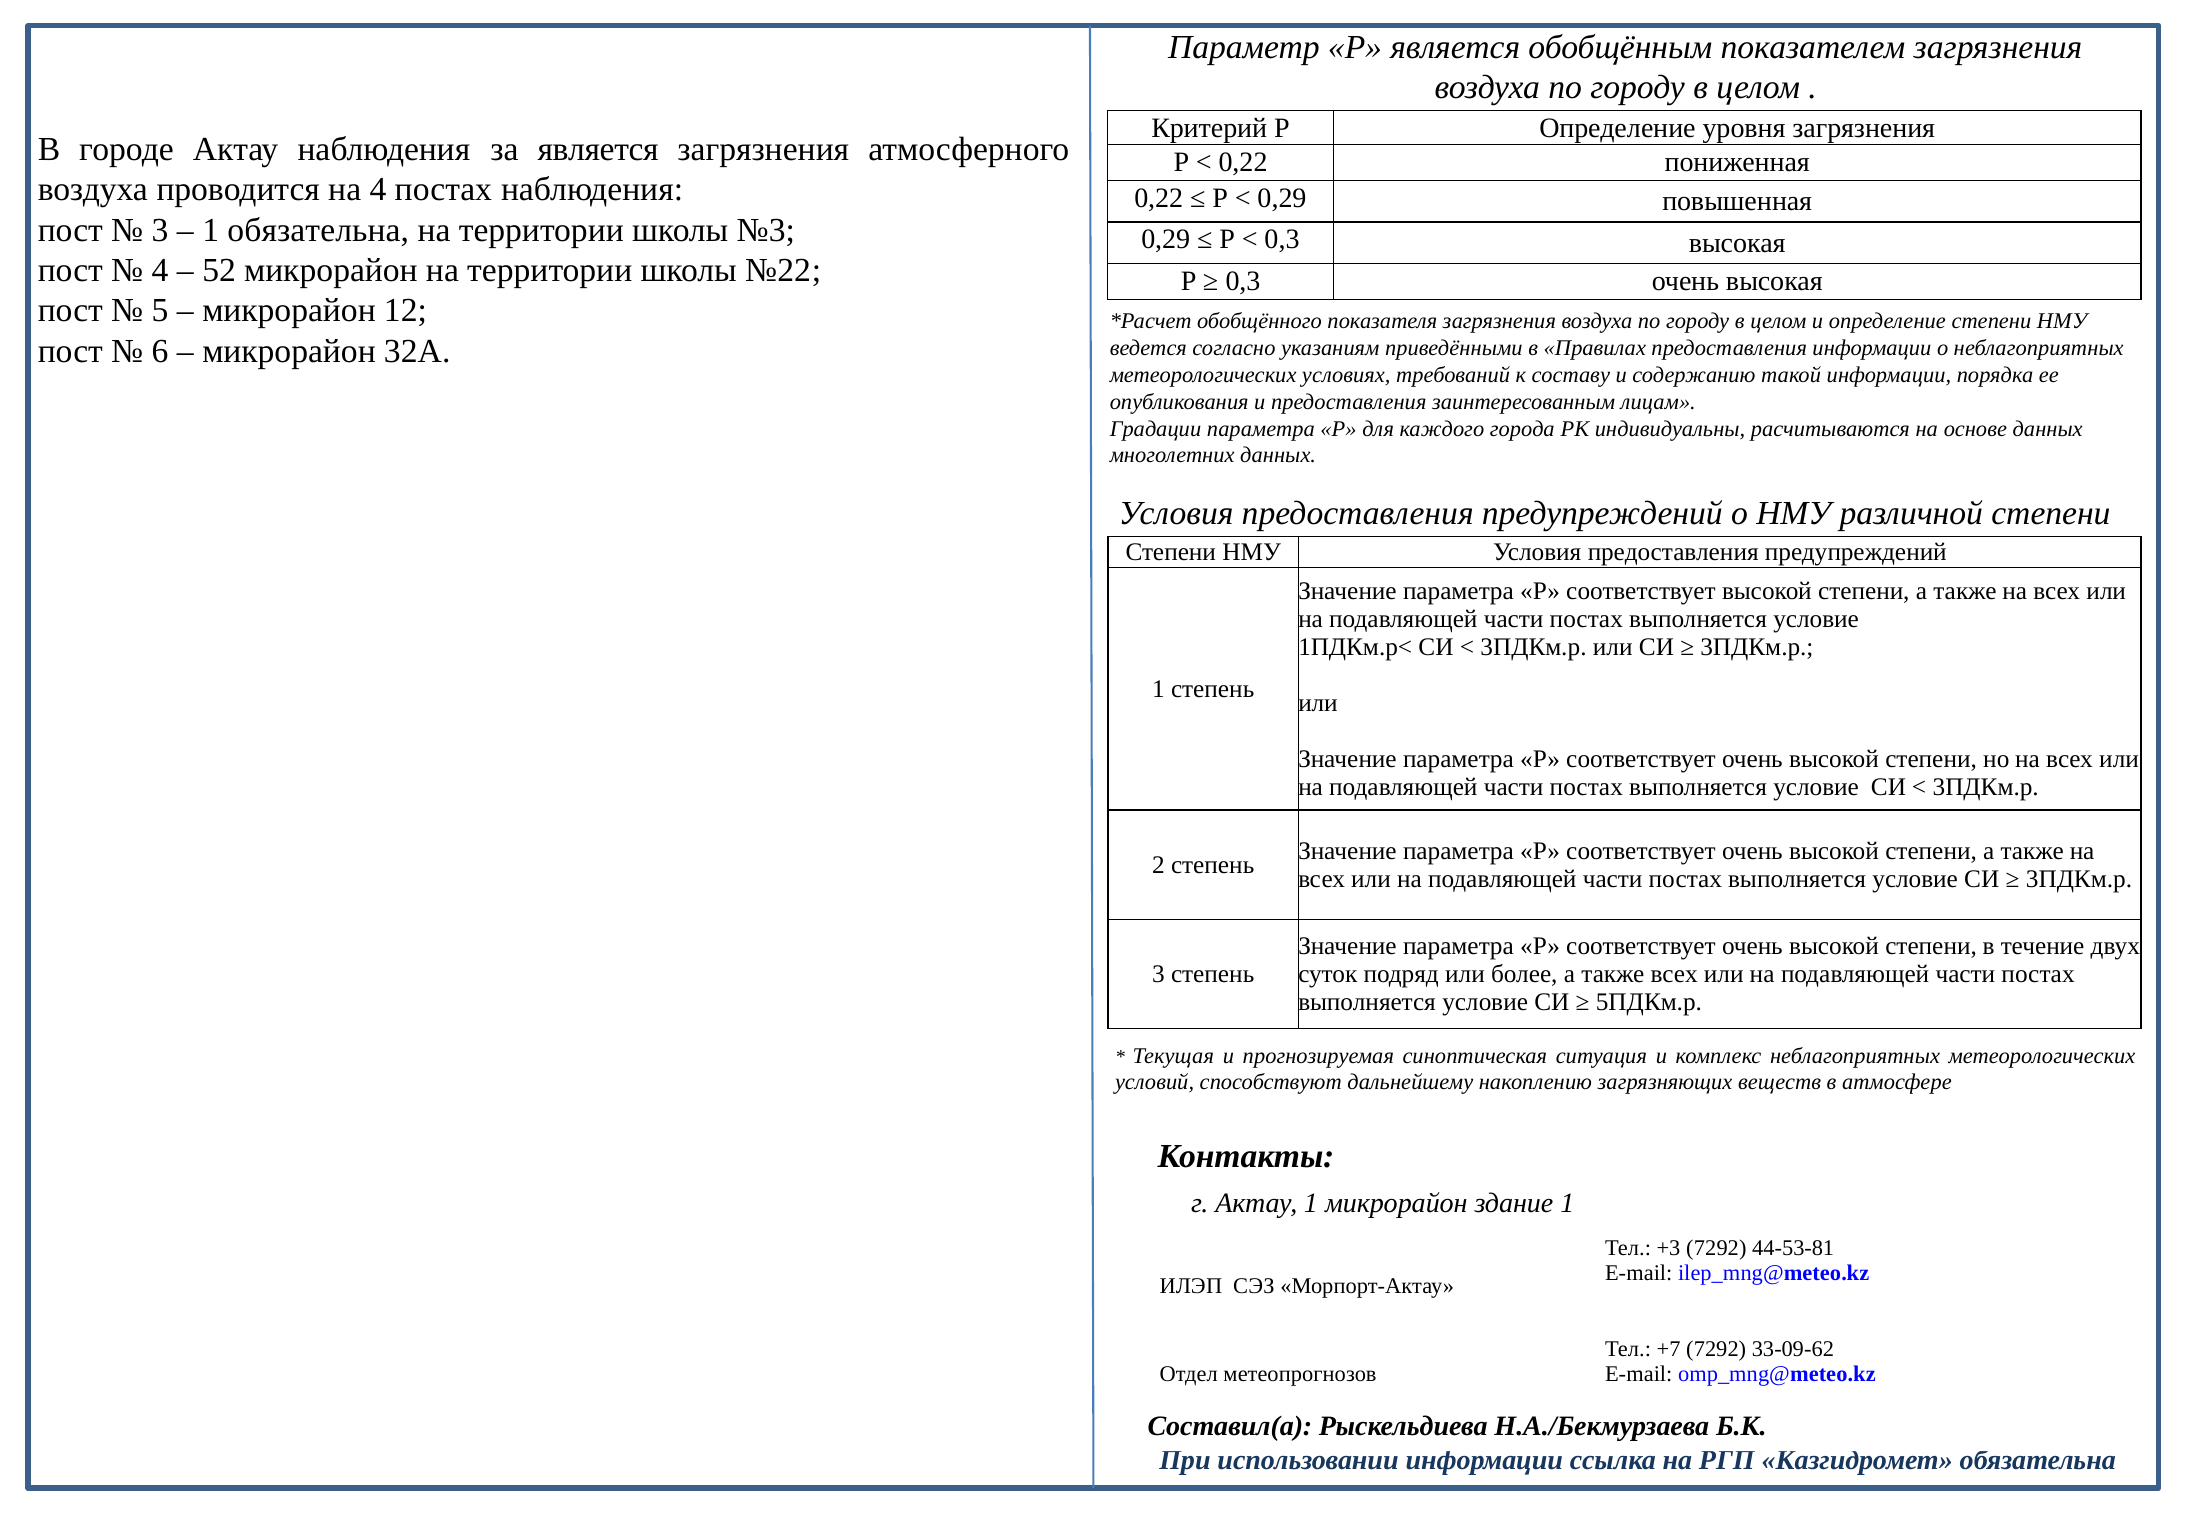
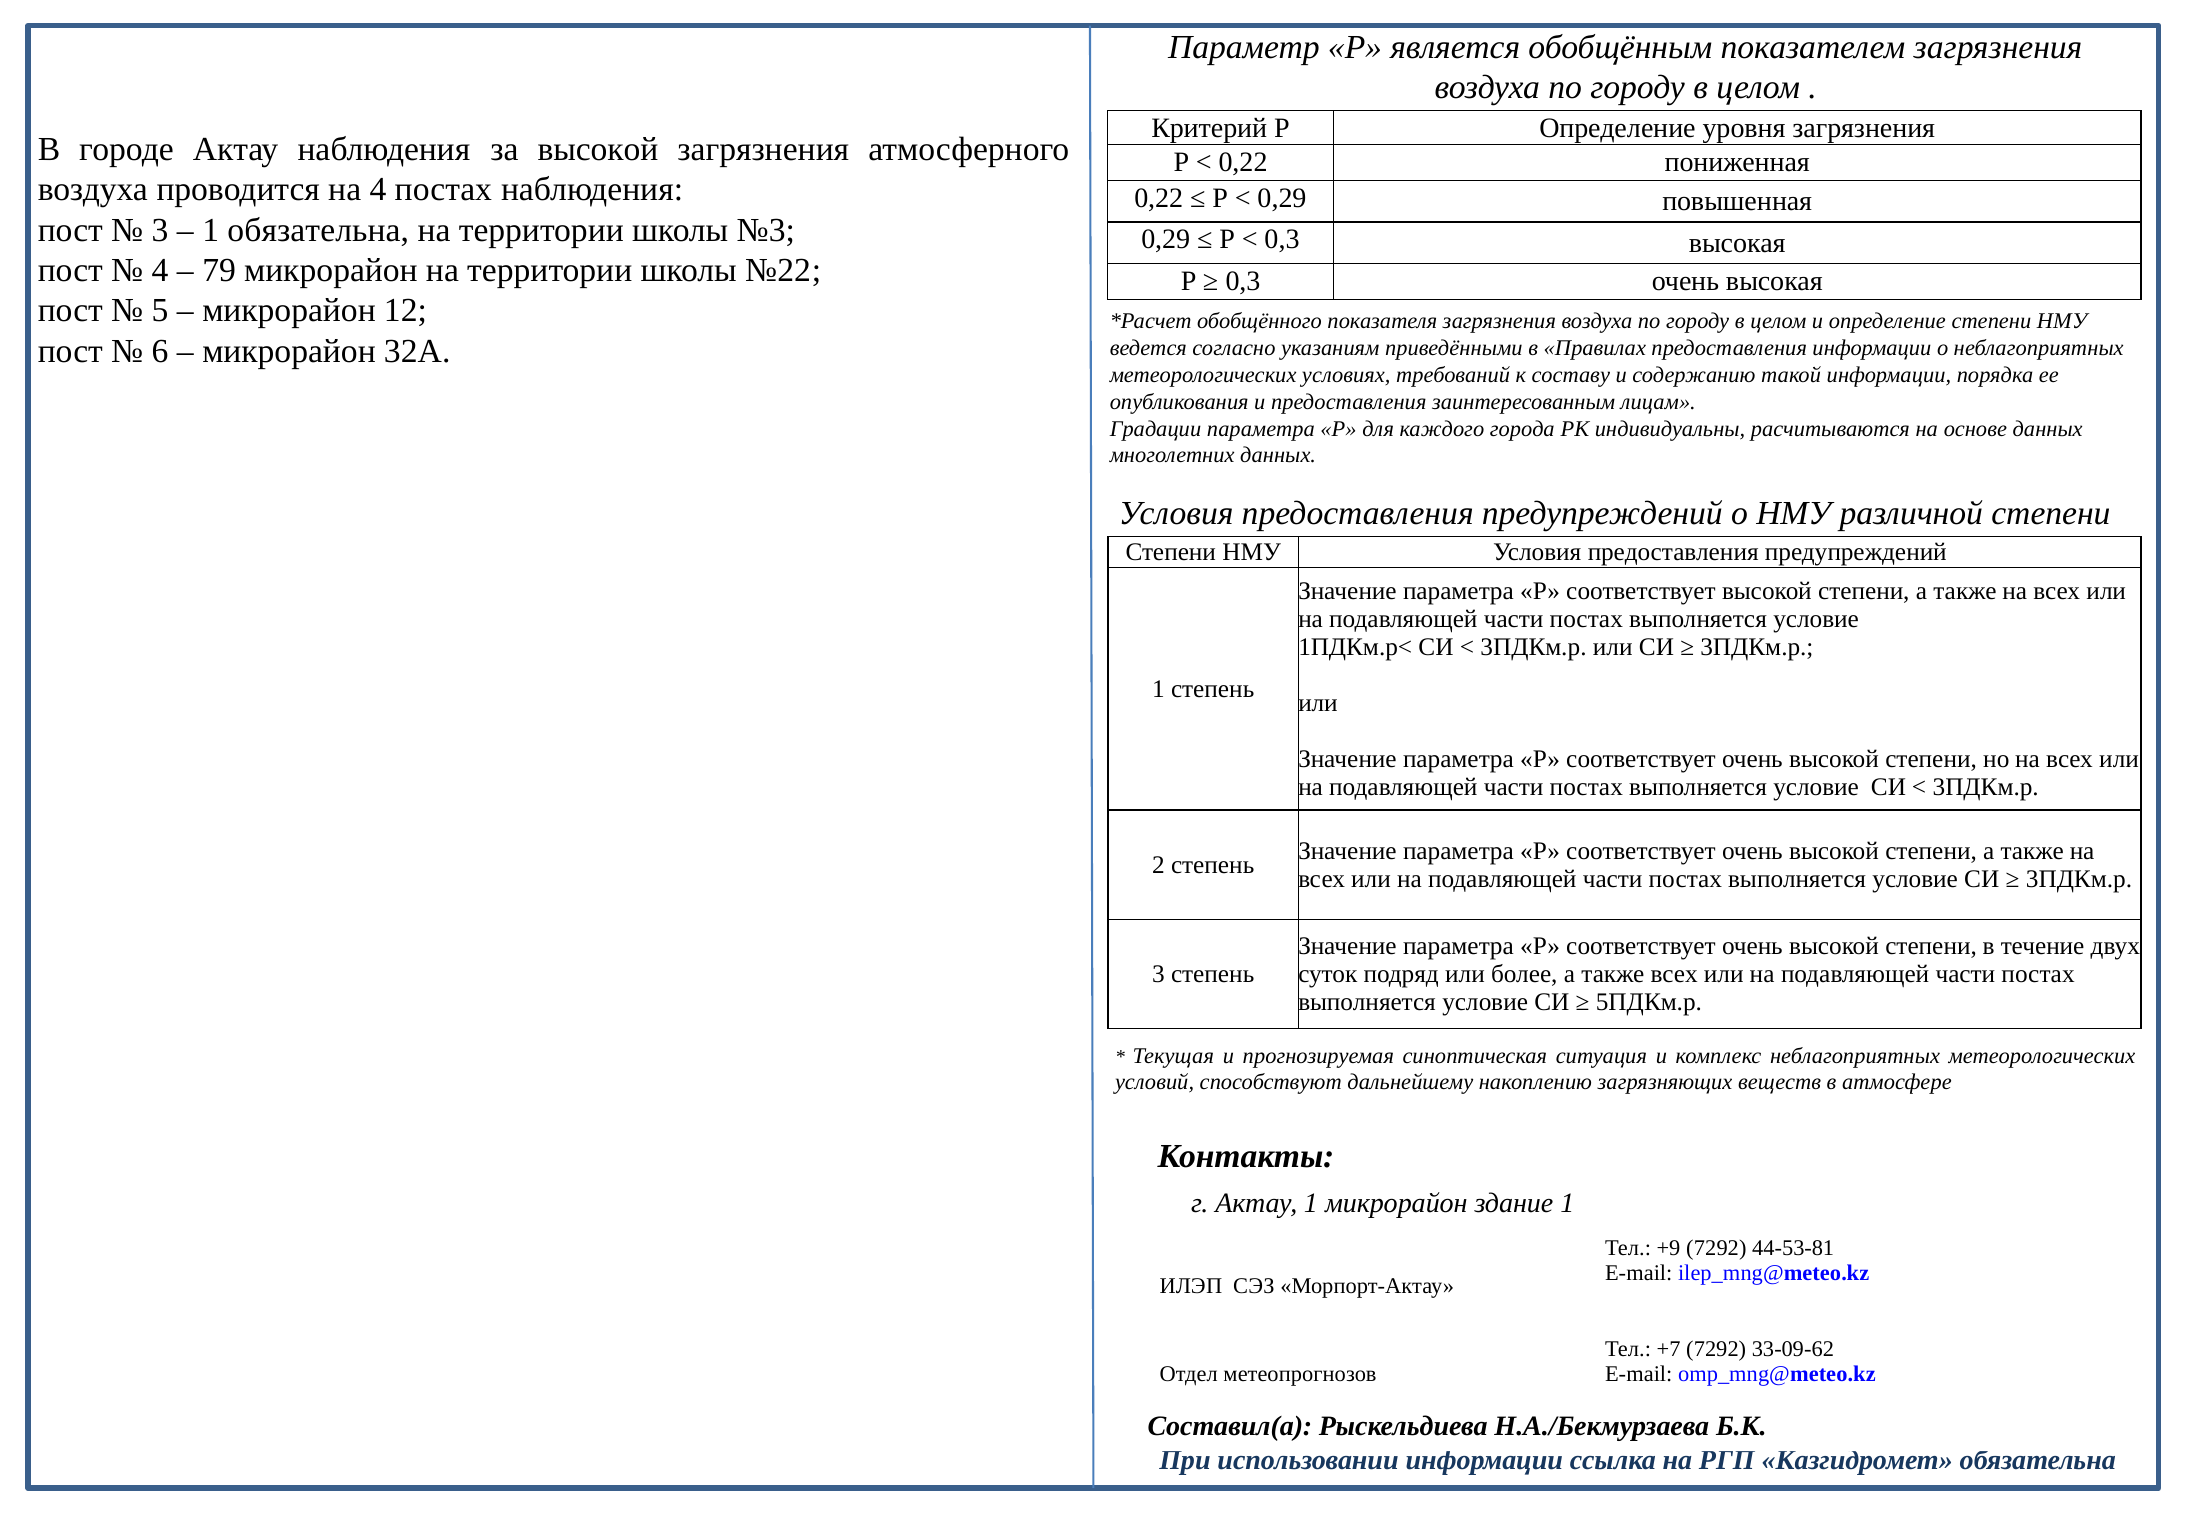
за является: является -> высокой (598, 149)
52: 52 -> 79 (219, 270)
+3: +3 -> +9 (1668, 1249)
